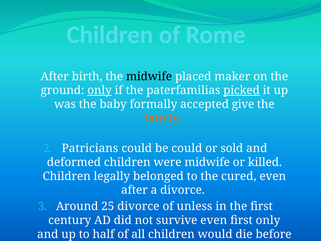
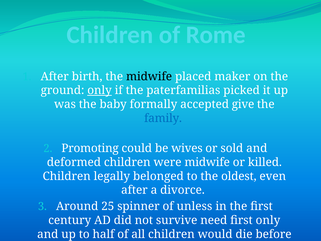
picked underline: present -> none (242, 90)
family colour: orange -> blue (163, 118)
Patricians: Patricians -> Promoting (90, 148)
be could: could -> wives (187, 148)
cured: cured -> oldest (239, 176)
25 divorce: divorce -> spinner (138, 206)
survive even: even -> need (214, 220)
